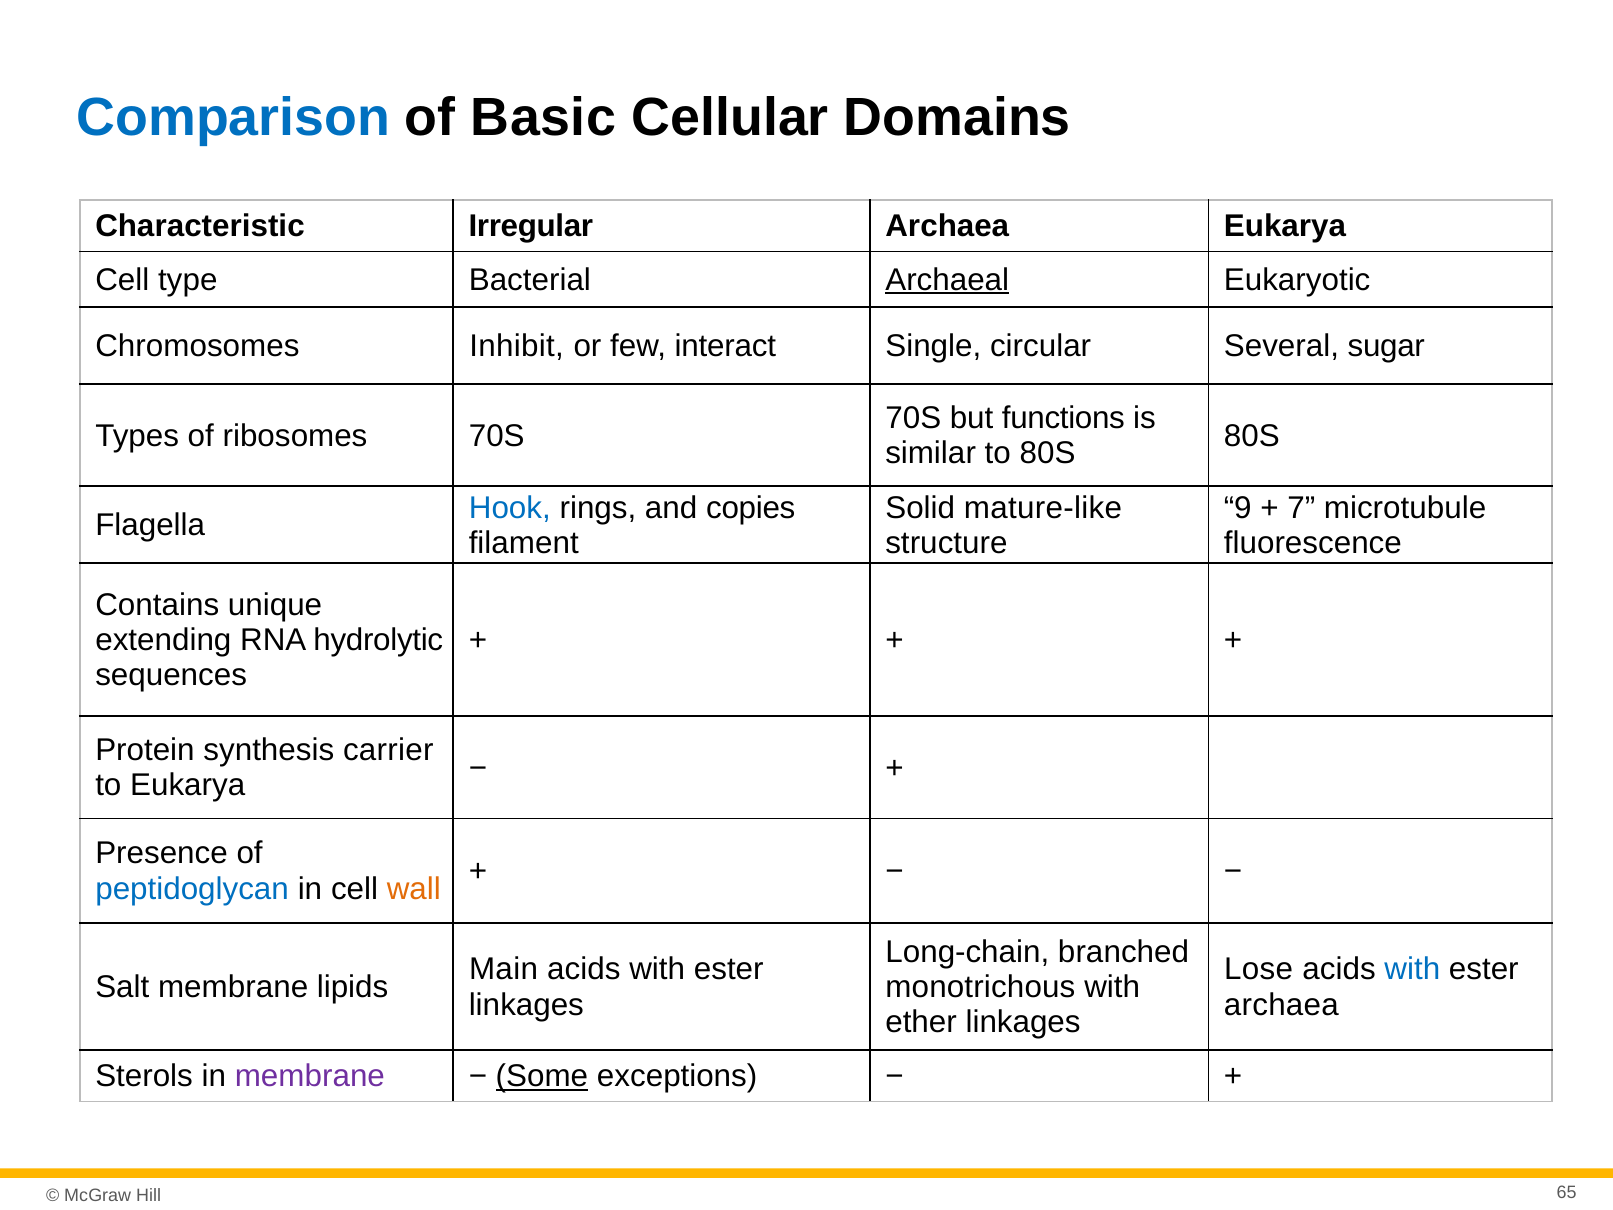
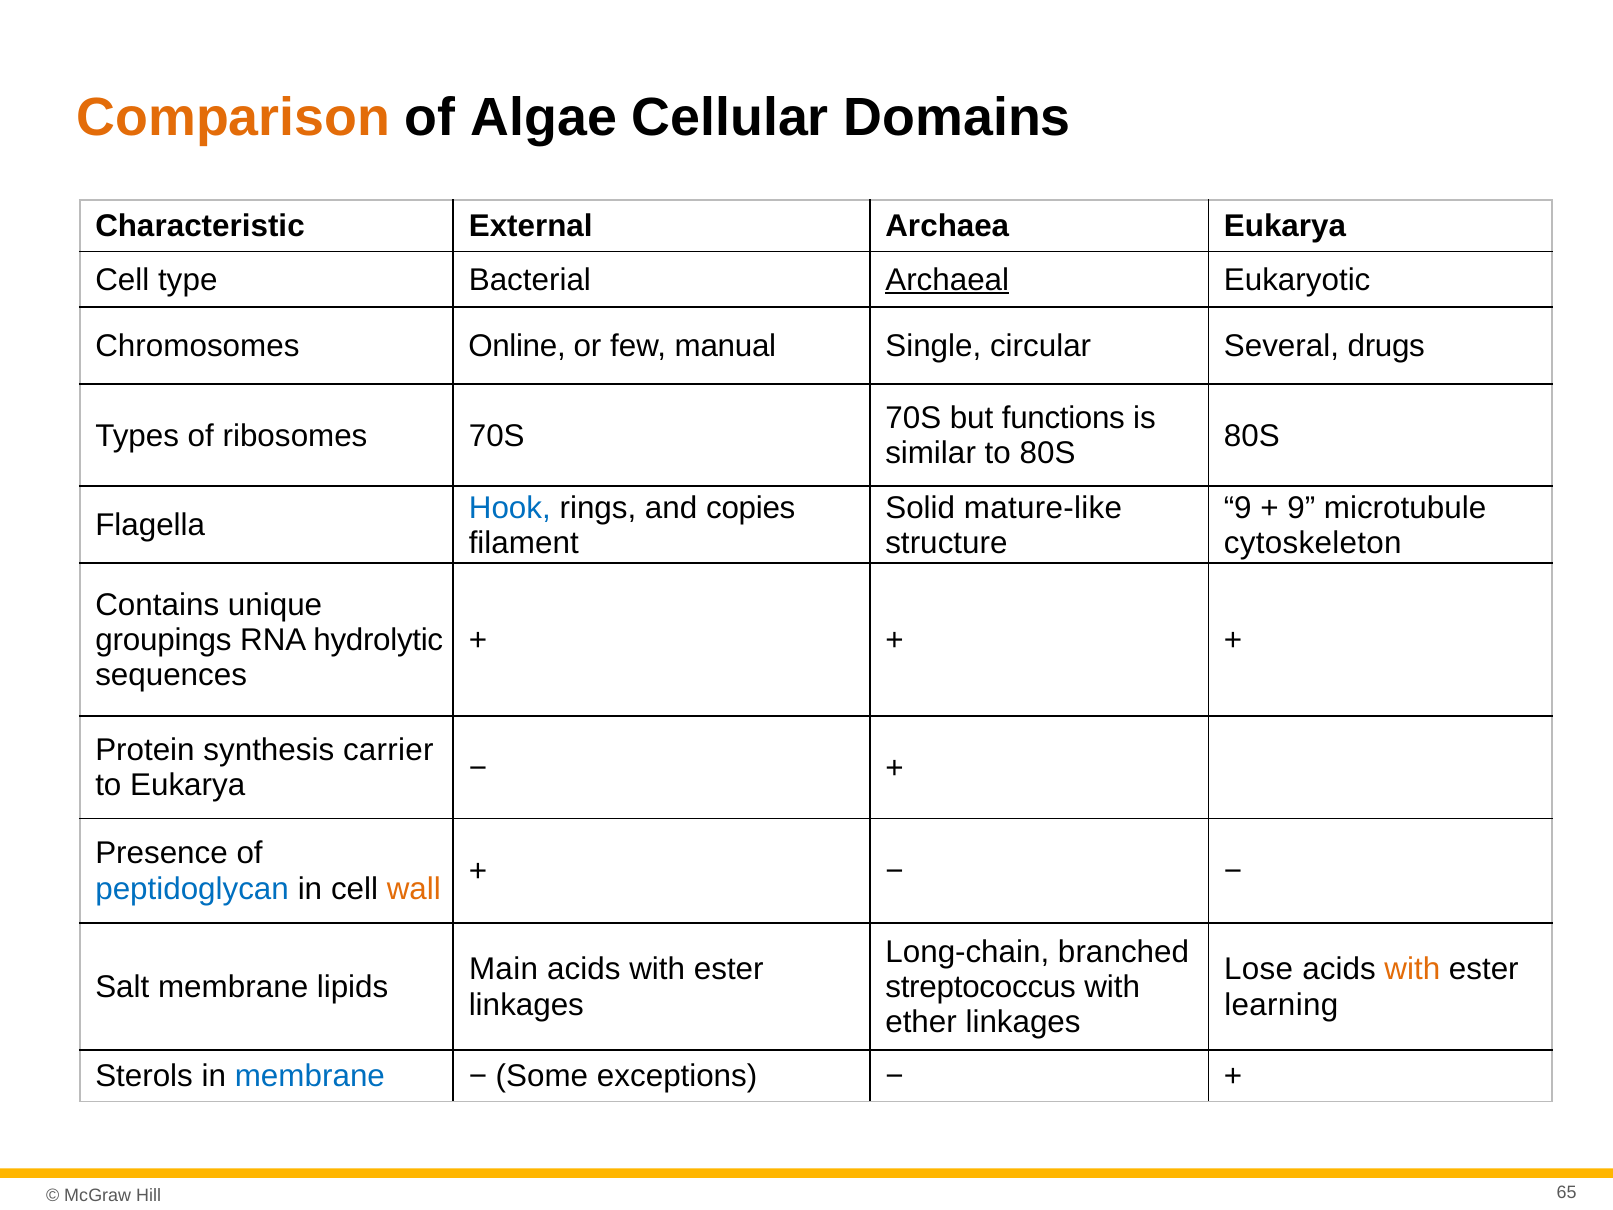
Comparison colour: blue -> orange (233, 117)
Basic: Basic -> Algae (544, 117)
Irregular: Irregular -> External (531, 226)
Inhibit: Inhibit -> Online (517, 346)
interact: interact -> manual (725, 346)
sugar: sugar -> drugs (1386, 346)
7: 7 -> 9 (1301, 508)
fluorescence: fluorescence -> cytoskeleton (1313, 543)
extending: extending -> groupings (163, 640)
with colour: blue -> orange (1412, 969)
monotrichous: monotrichous -> streptococcus (981, 987)
archaea: archaea -> learning (1281, 1005)
membrane colour: purple -> blue (310, 1076)
Some underline: present -> none (542, 1076)
